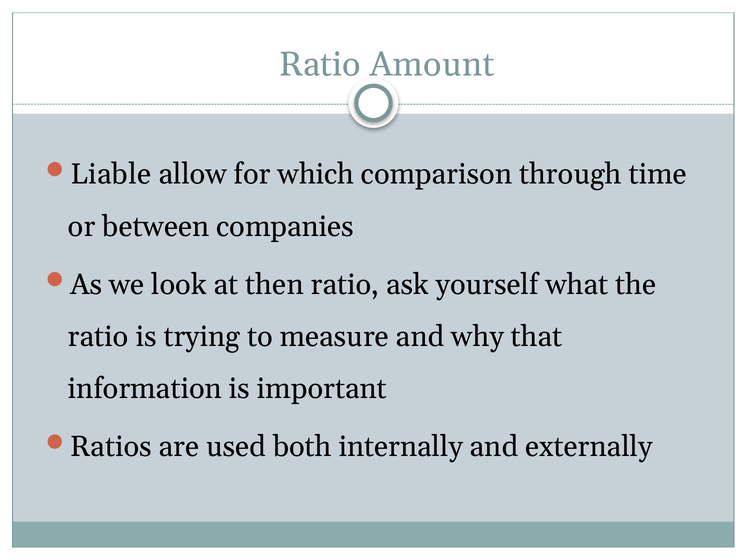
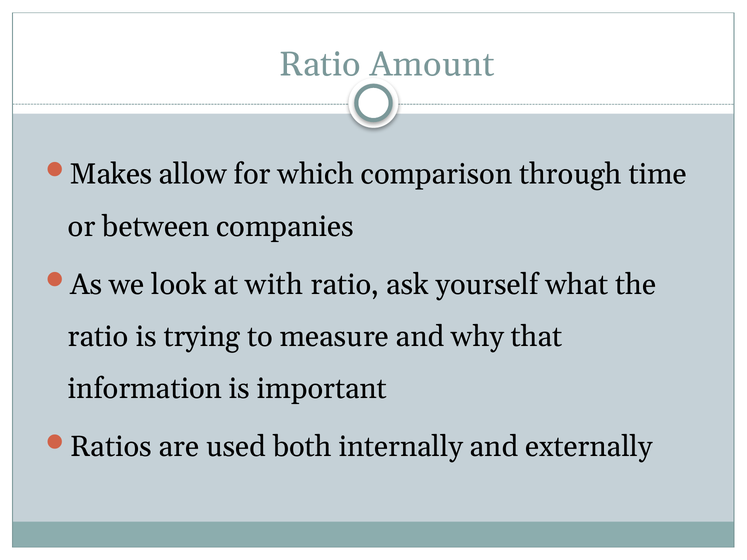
Liable: Liable -> Makes (111, 174)
then: then -> with (274, 285)
